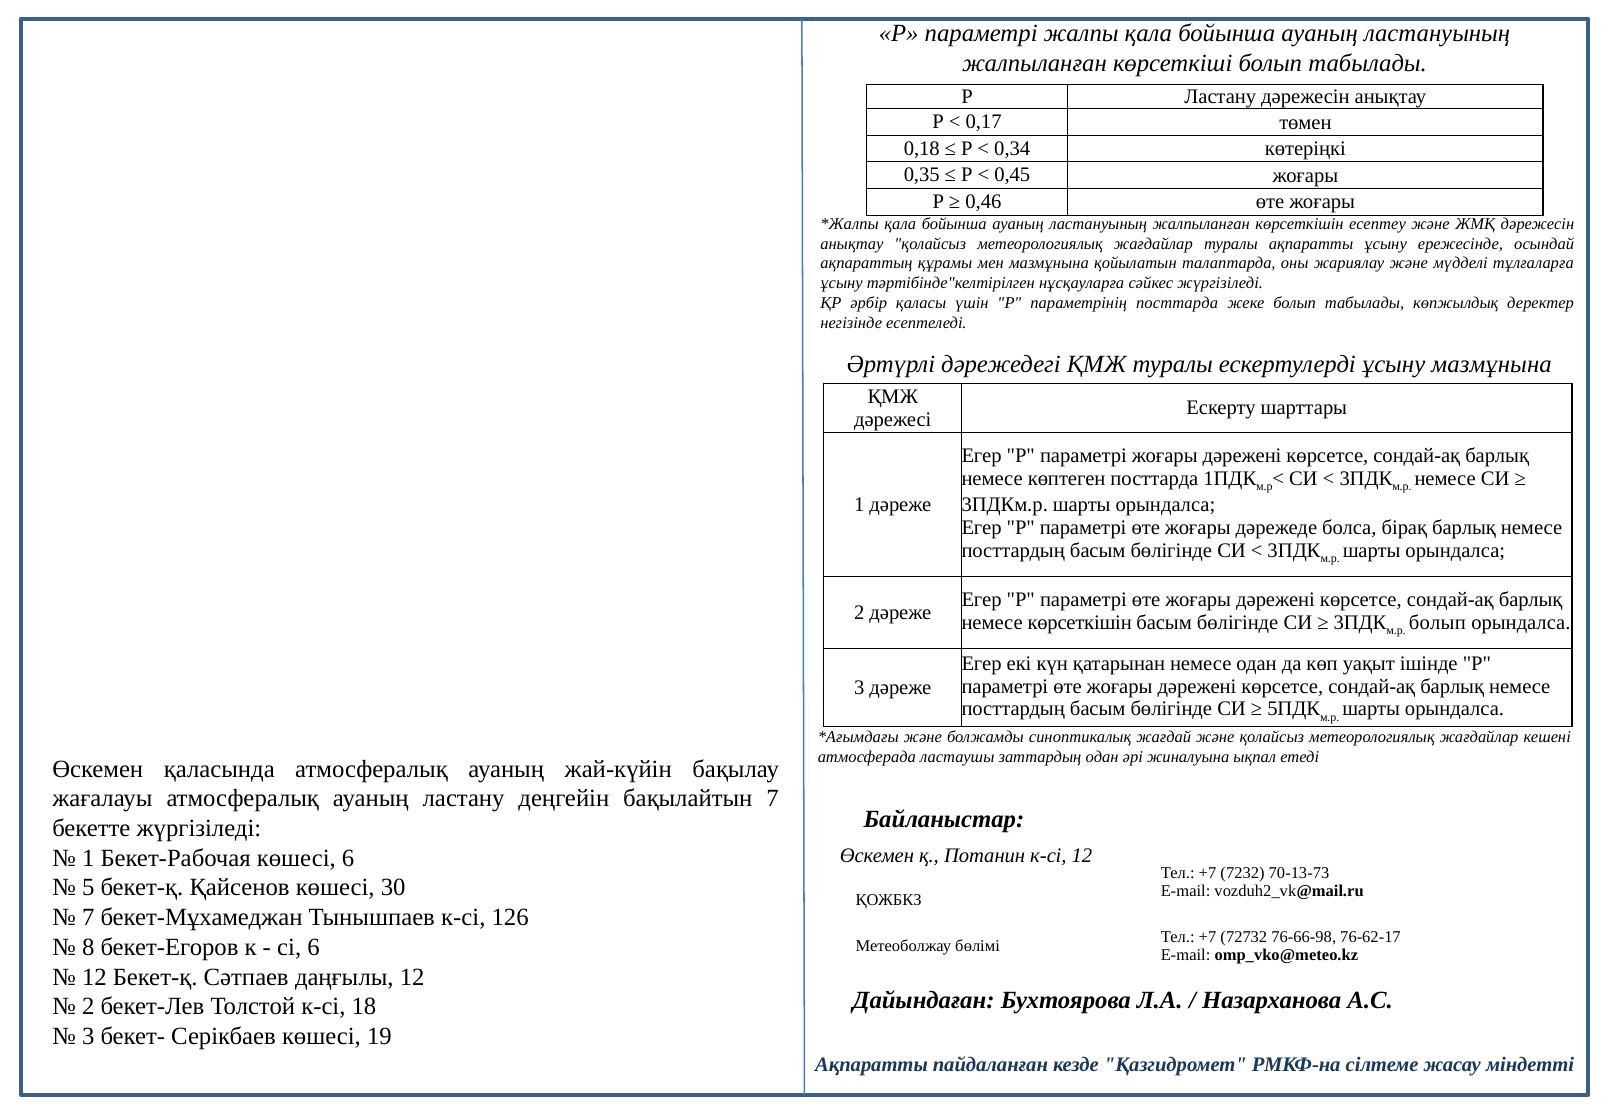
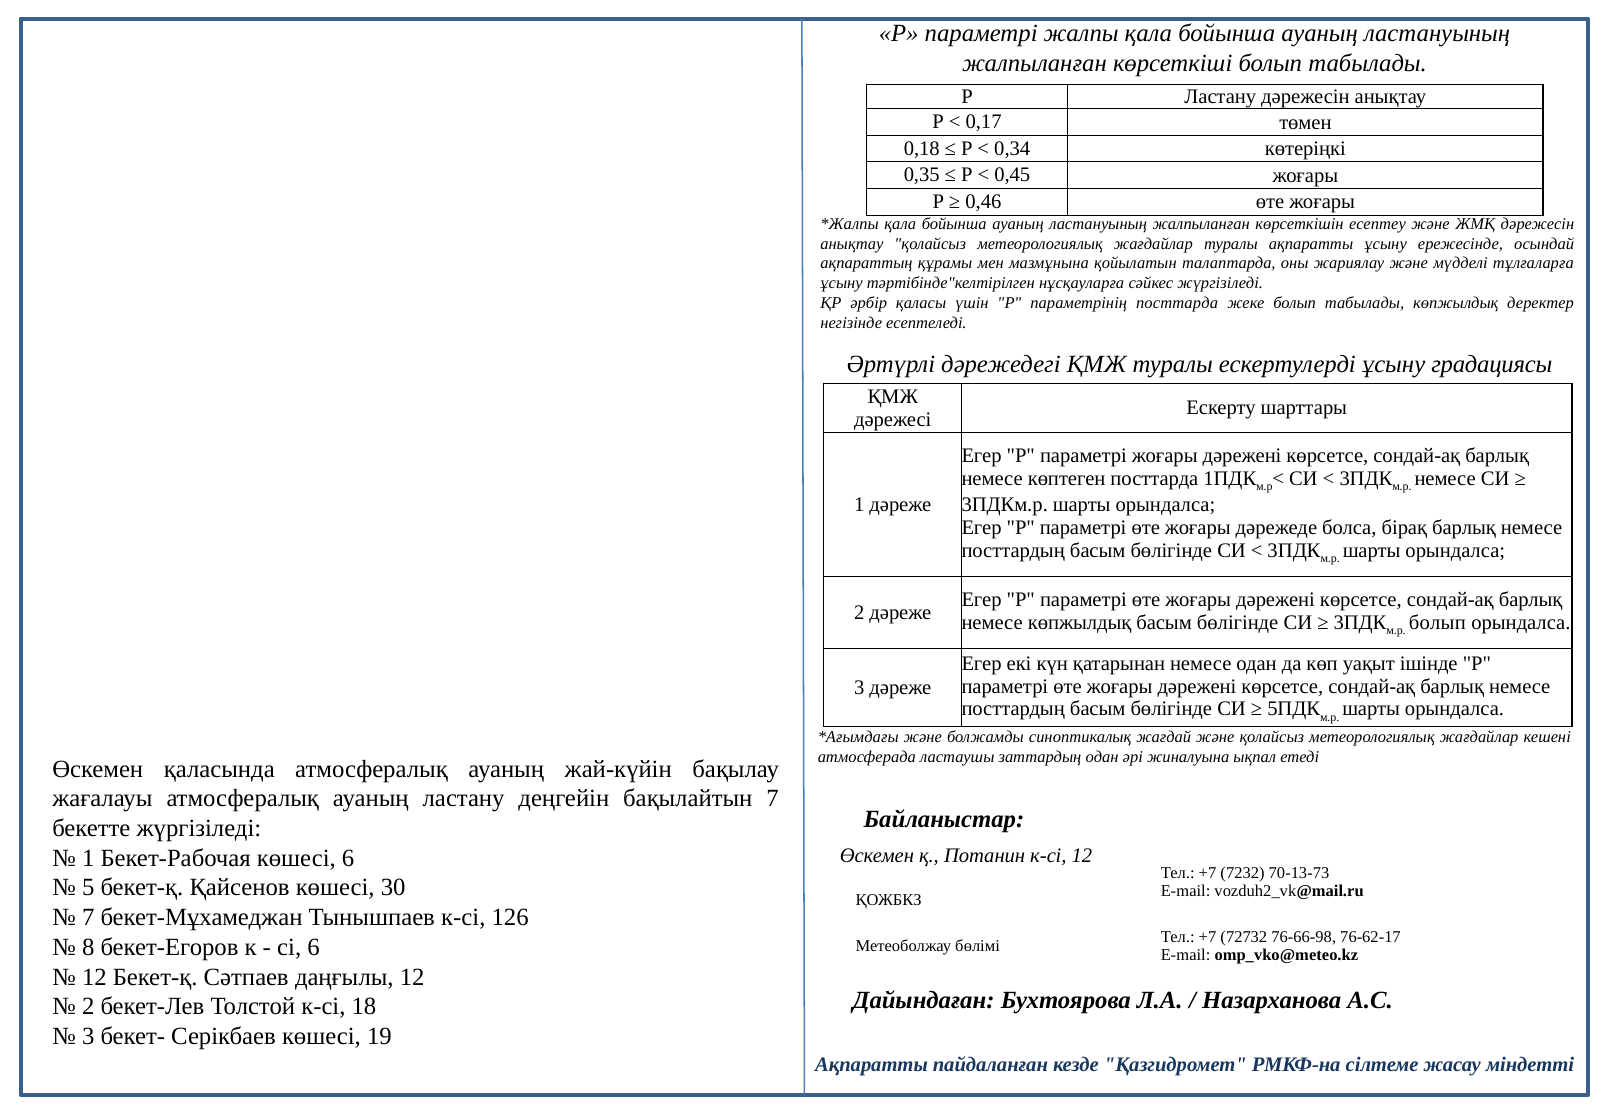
ұсыну мазмұнына: мазмұнына -> градациясы (1492, 364)
немесе көрсеткішін: көрсеткішін -> көпжылдық (1080, 623)
